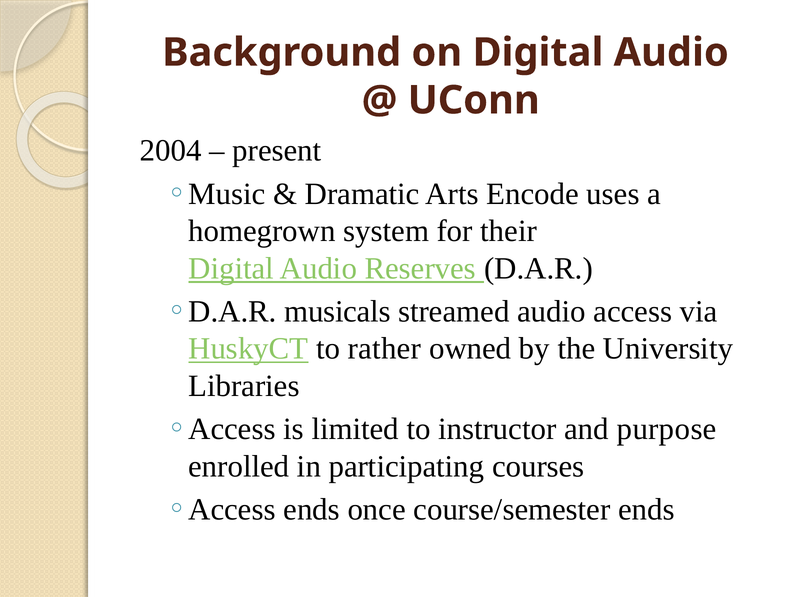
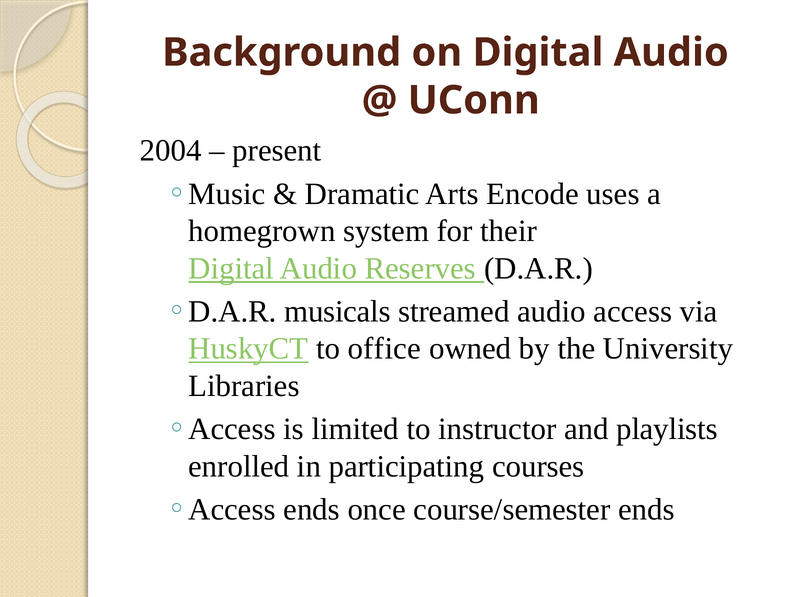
rather: rather -> office (384, 348)
purpose: purpose -> playlists (667, 429)
